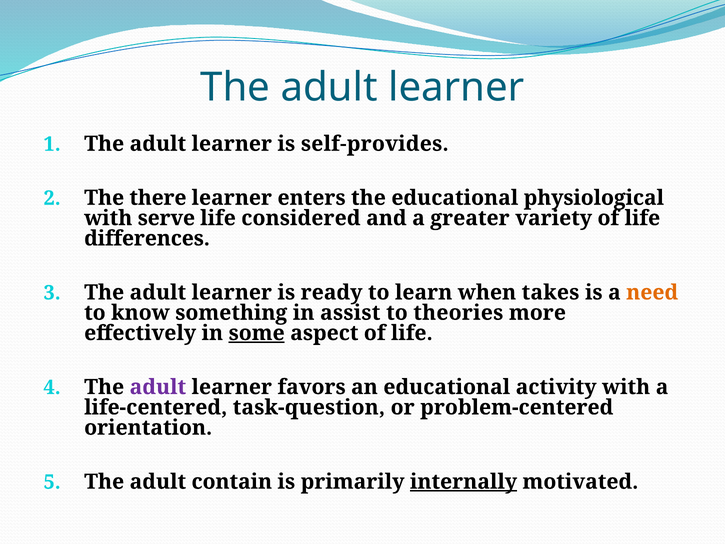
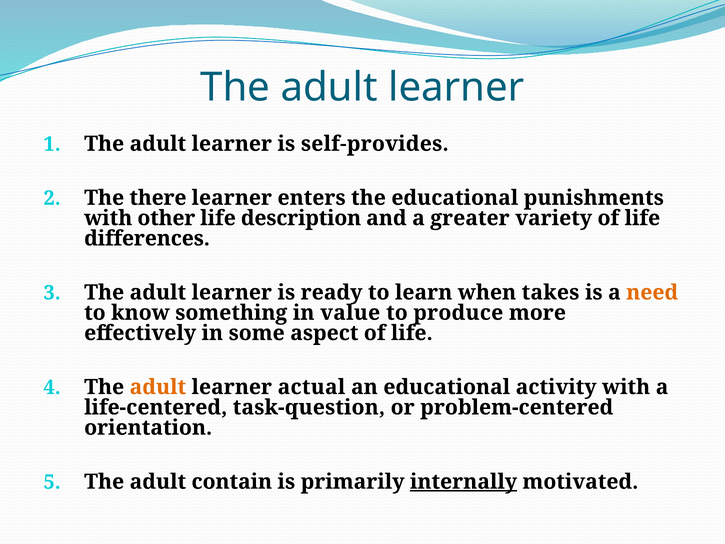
physiological: physiological -> punishments (594, 198)
serve: serve -> other (166, 218)
considered: considered -> description (301, 218)
assist: assist -> value (350, 313)
theories: theories -> produce (458, 313)
some underline: present -> none (257, 333)
adult colour: purple -> orange (158, 387)
favors: favors -> actual (311, 387)
